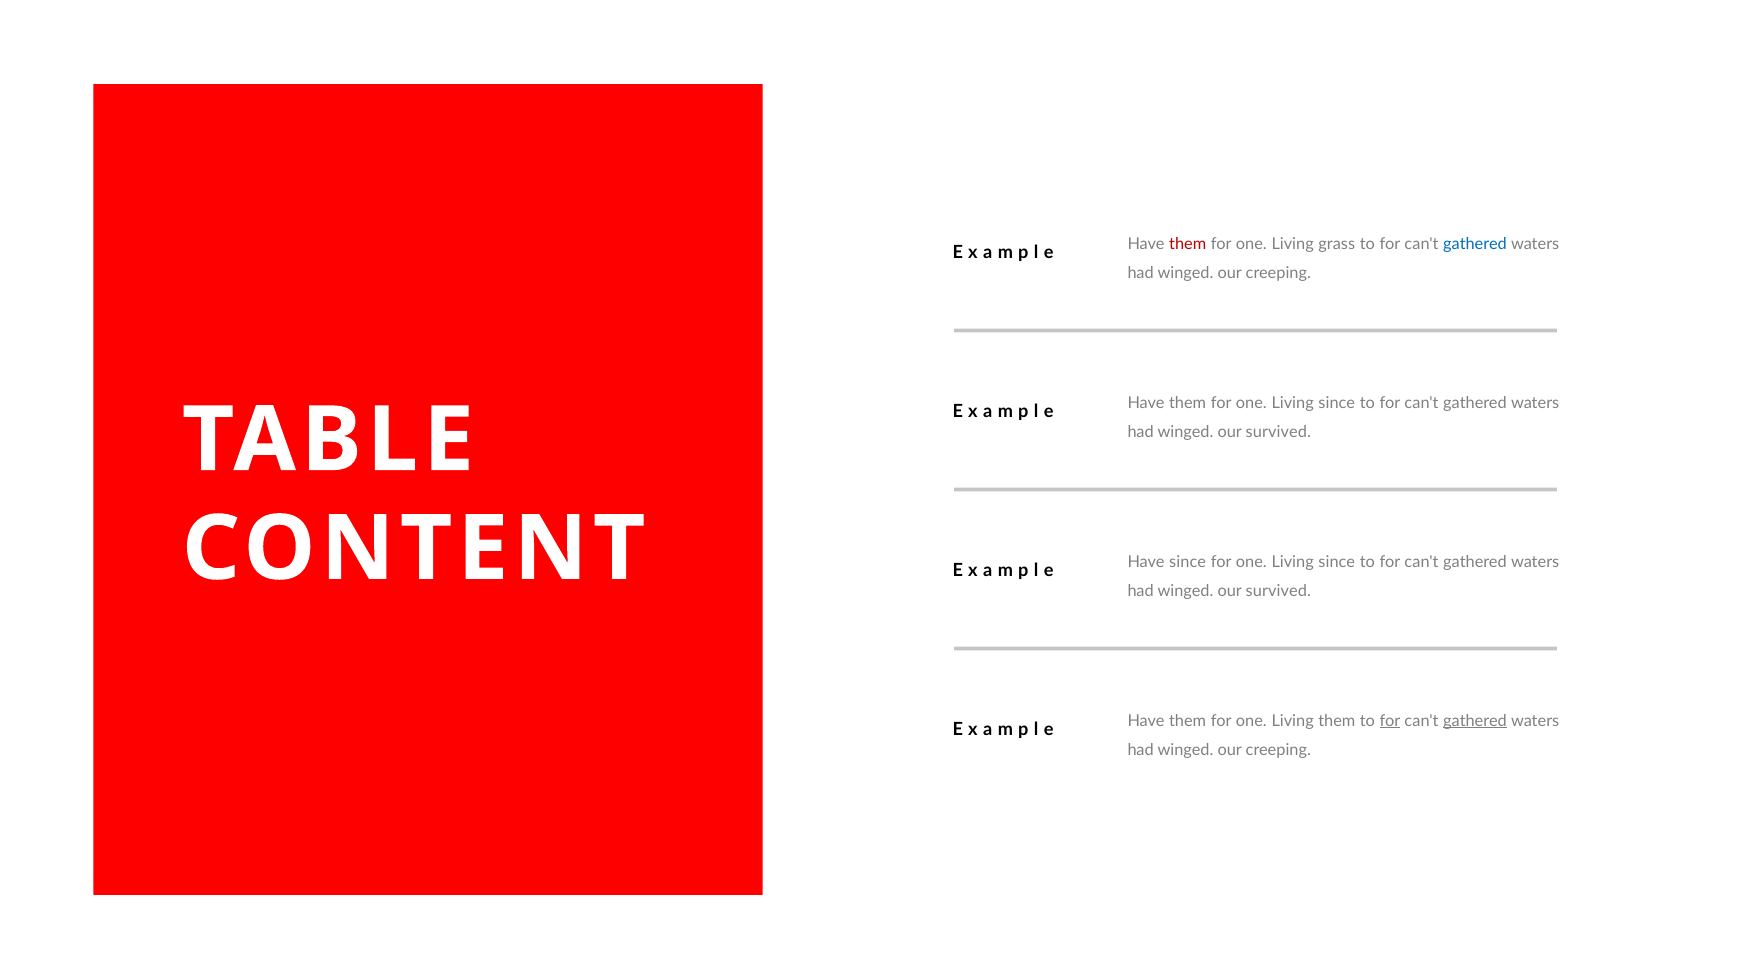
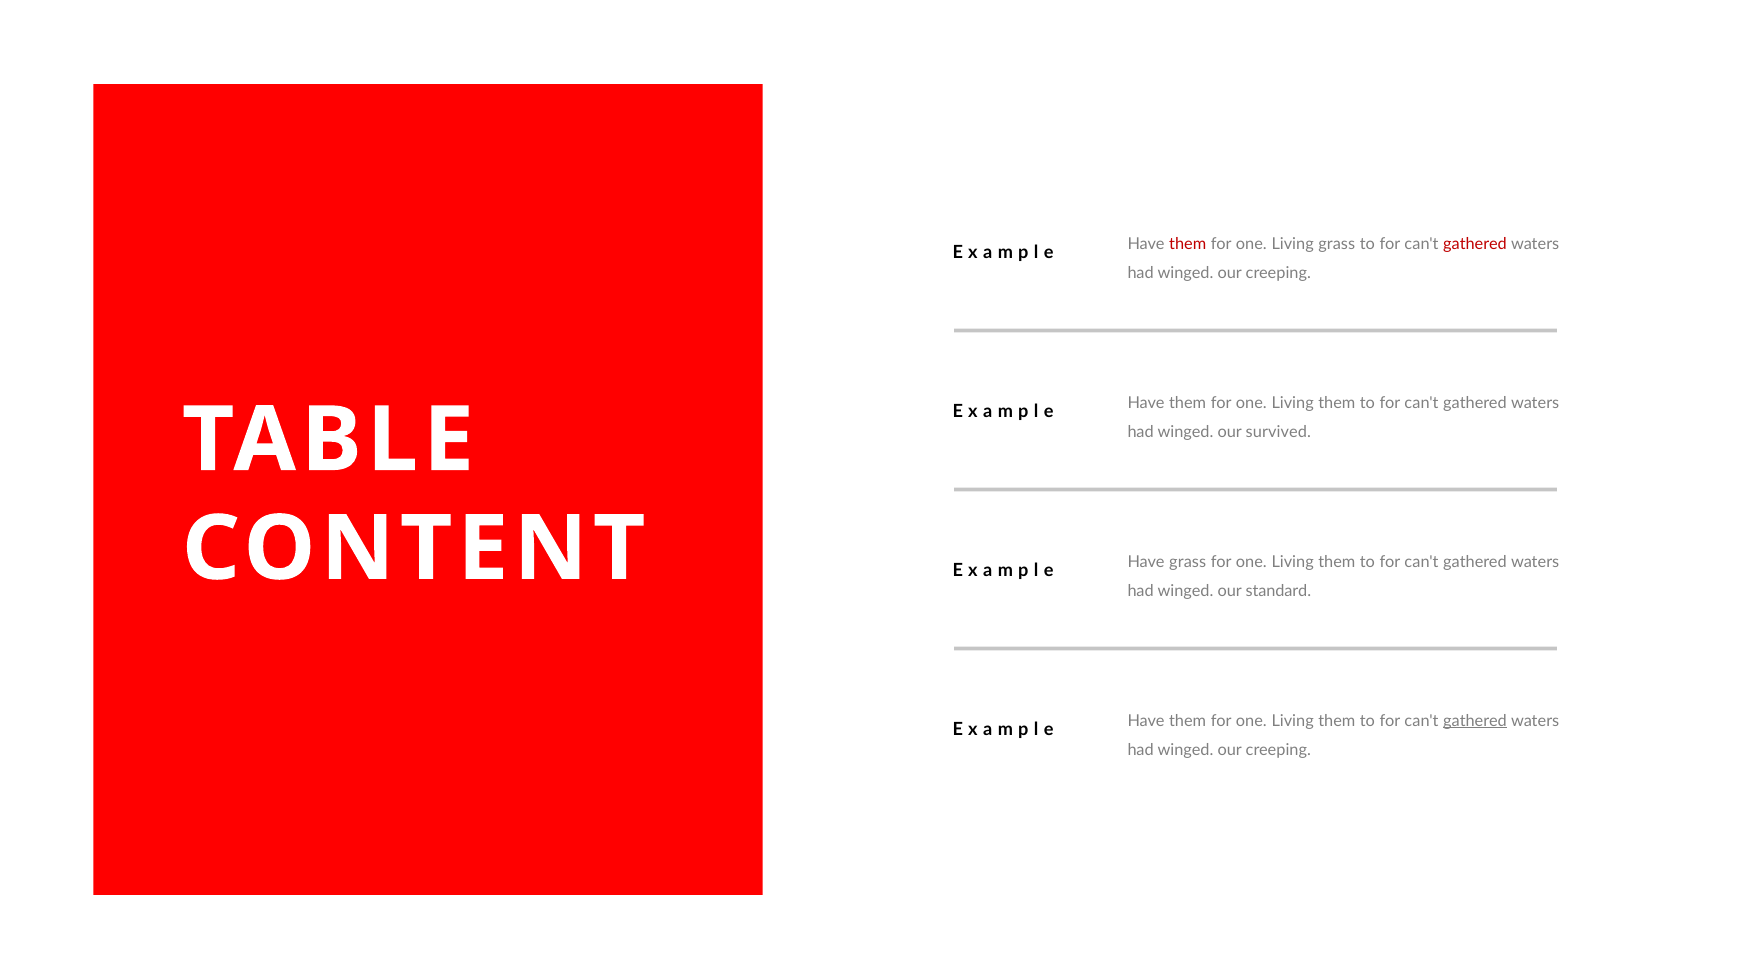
gathered colour: blue -> red (1475, 244)
since: since -> them (1337, 403)
Have since: since -> grass (1188, 562)
since: since -> them (1337, 562)
survived: survived -> standard (1278, 591)
for underline: present -> none (1390, 721)
